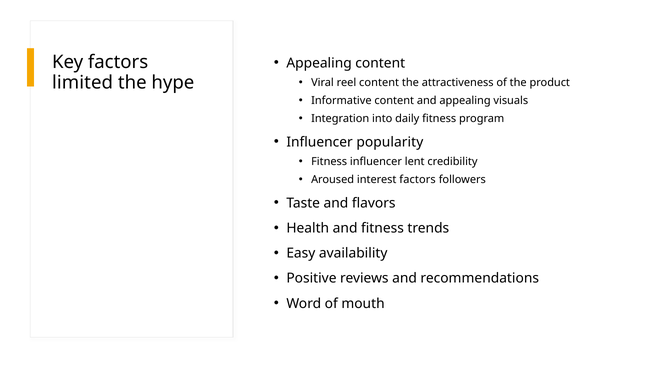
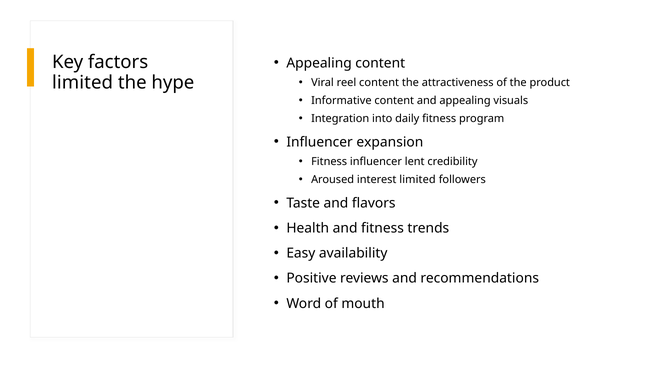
popularity: popularity -> expansion (390, 142)
interest factors: factors -> limited (418, 179)
